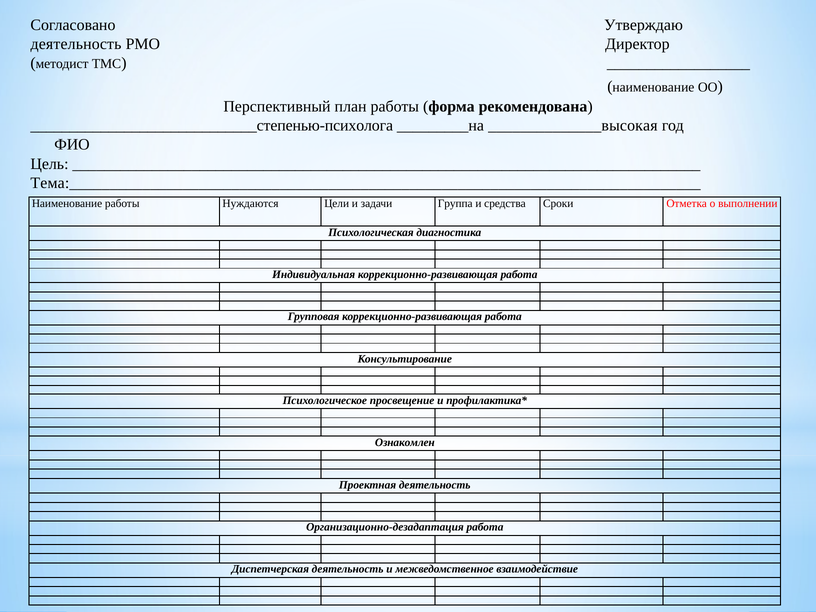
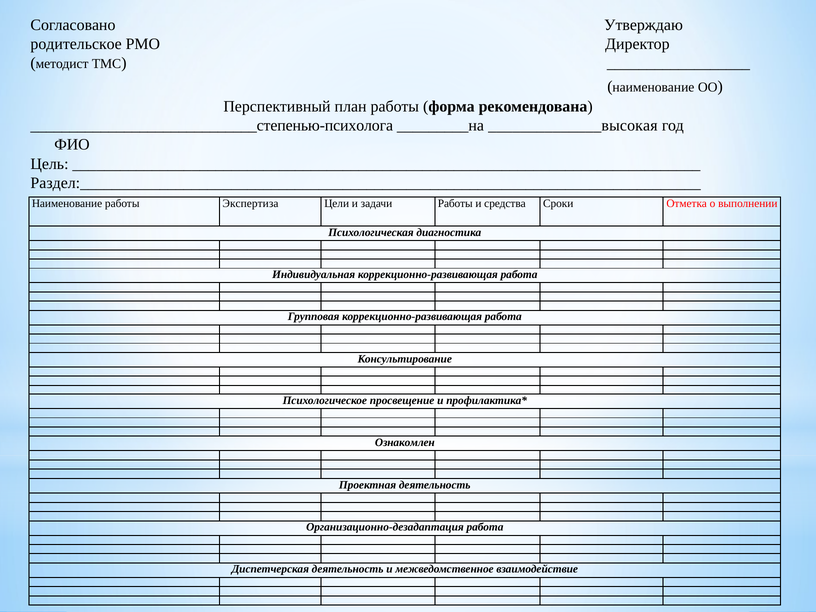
деятельность: деятельность -> родительское (76, 44)
Тема:______________________________________________________________________________: Тема:______________________________________________________________________________ -> Раздел:______________________________________________________________________________ (366, 183)
Нуждаются: Нуждаются -> Экспертиза (250, 204)
задачи Группа: Группа -> Работы (455, 204)
